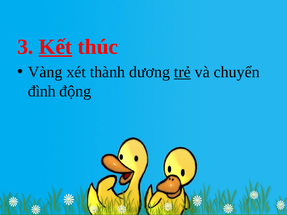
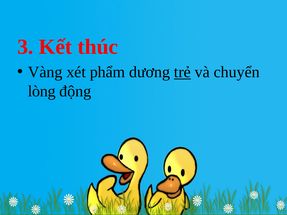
Kết underline: present -> none (55, 47)
thành: thành -> phẩm (107, 72)
đình: đình -> lòng (42, 91)
